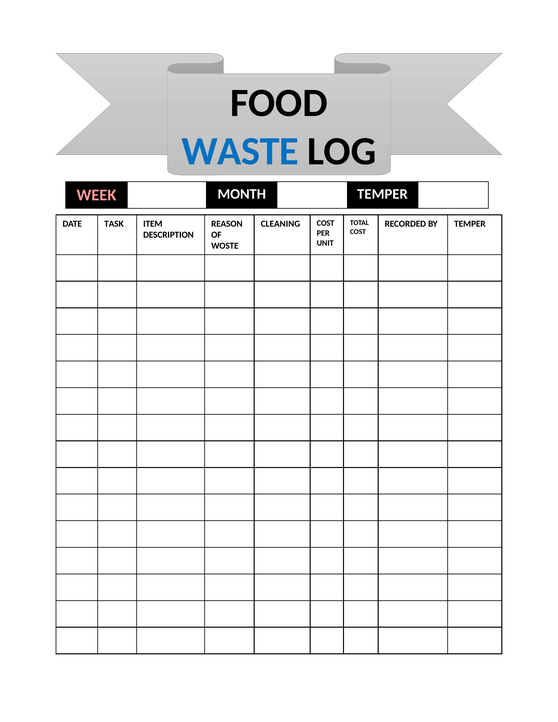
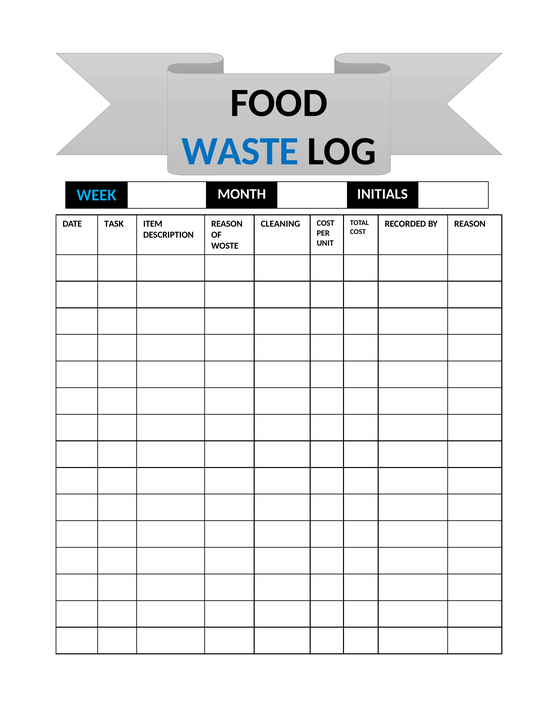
WEEK colour: pink -> light blue (96, 195)
MONTH TEMPER: TEMPER -> INITIALS (382, 194)
BY TEMPER: TEMPER -> REASON (470, 224)
